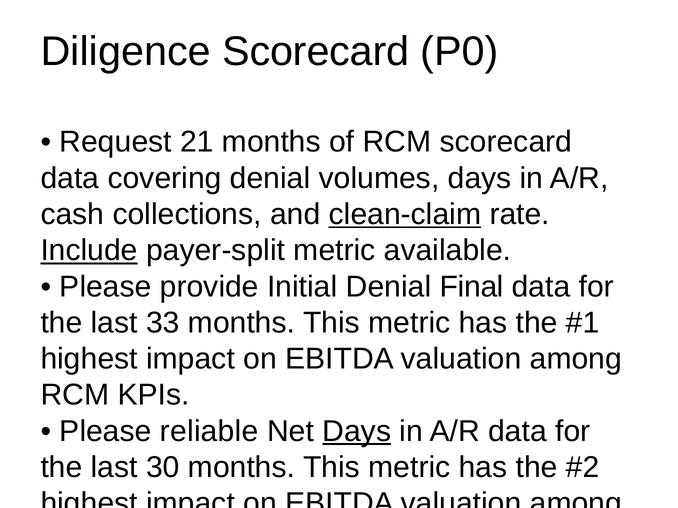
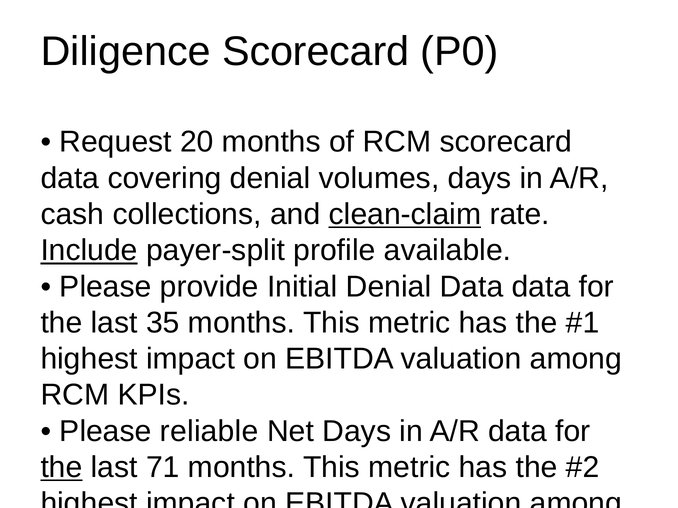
21: 21 -> 20 (197, 142)
payer-split metric: metric -> profile (334, 251)
Denial Final: Final -> Data (471, 287)
33: 33 -> 35 (163, 323)
Days underline: present -> none (357, 432)
the underline: none -> present (61, 468)
30: 30 -> 71 (163, 468)
